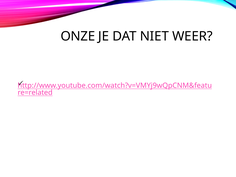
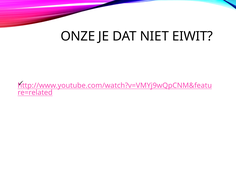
WEER: WEER -> EIWIT (192, 36)
